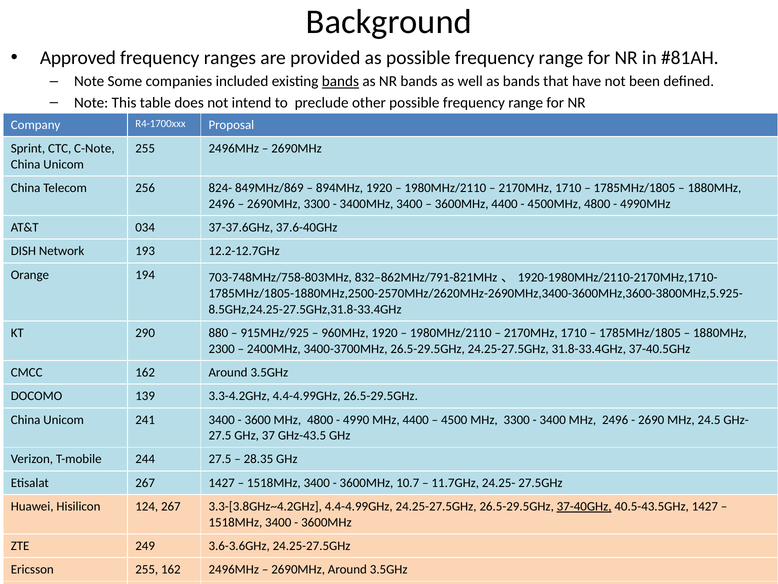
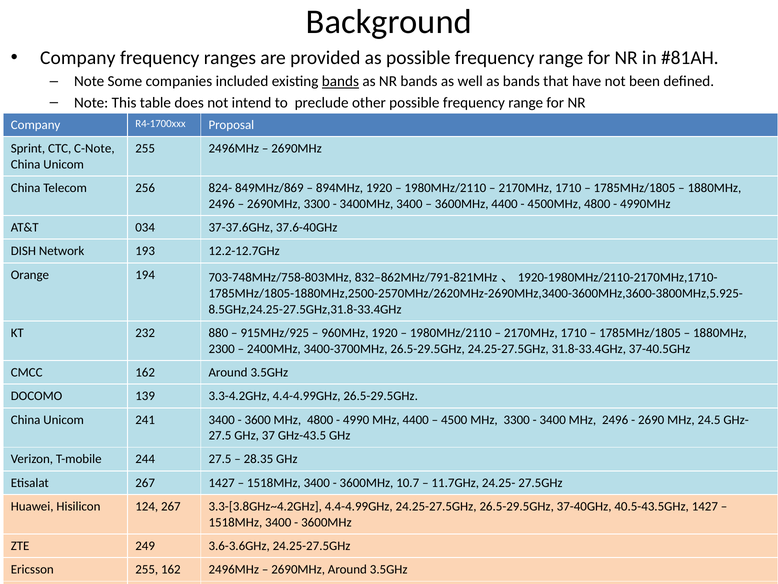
Approved: Approved -> Company (78, 58)
290: 290 -> 232 (145, 333)
37-40GHz underline: present -> none (584, 506)
